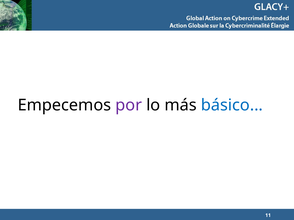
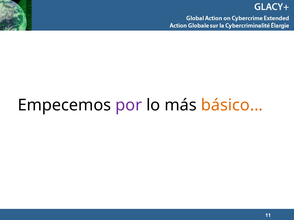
básico colour: blue -> orange (232, 105)
